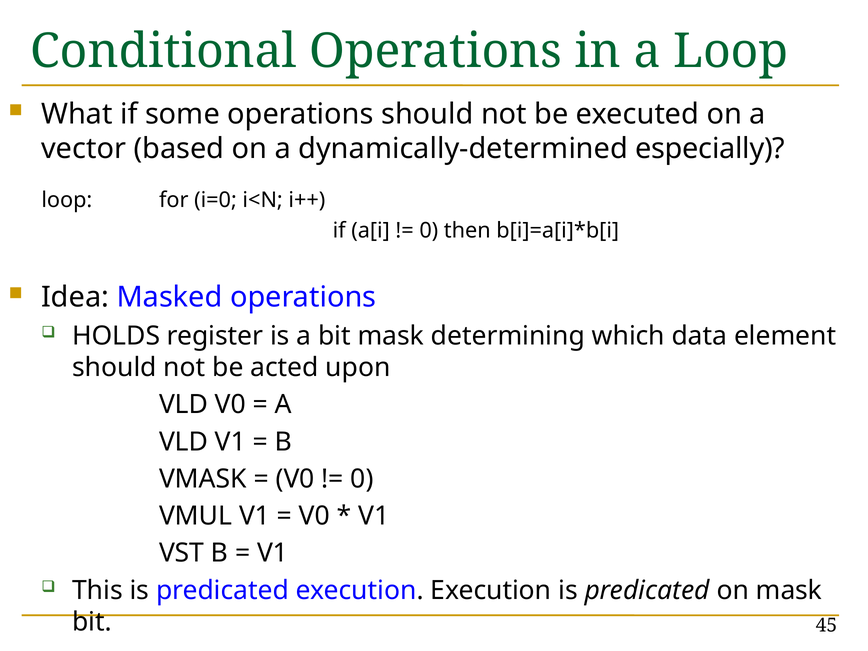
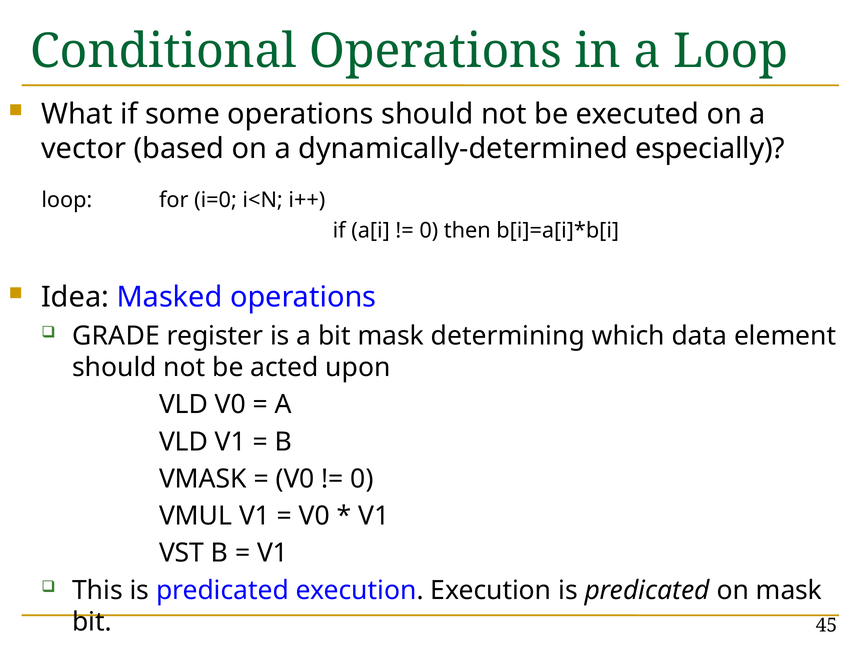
HOLDS: HOLDS -> GRADE (116, 336)
